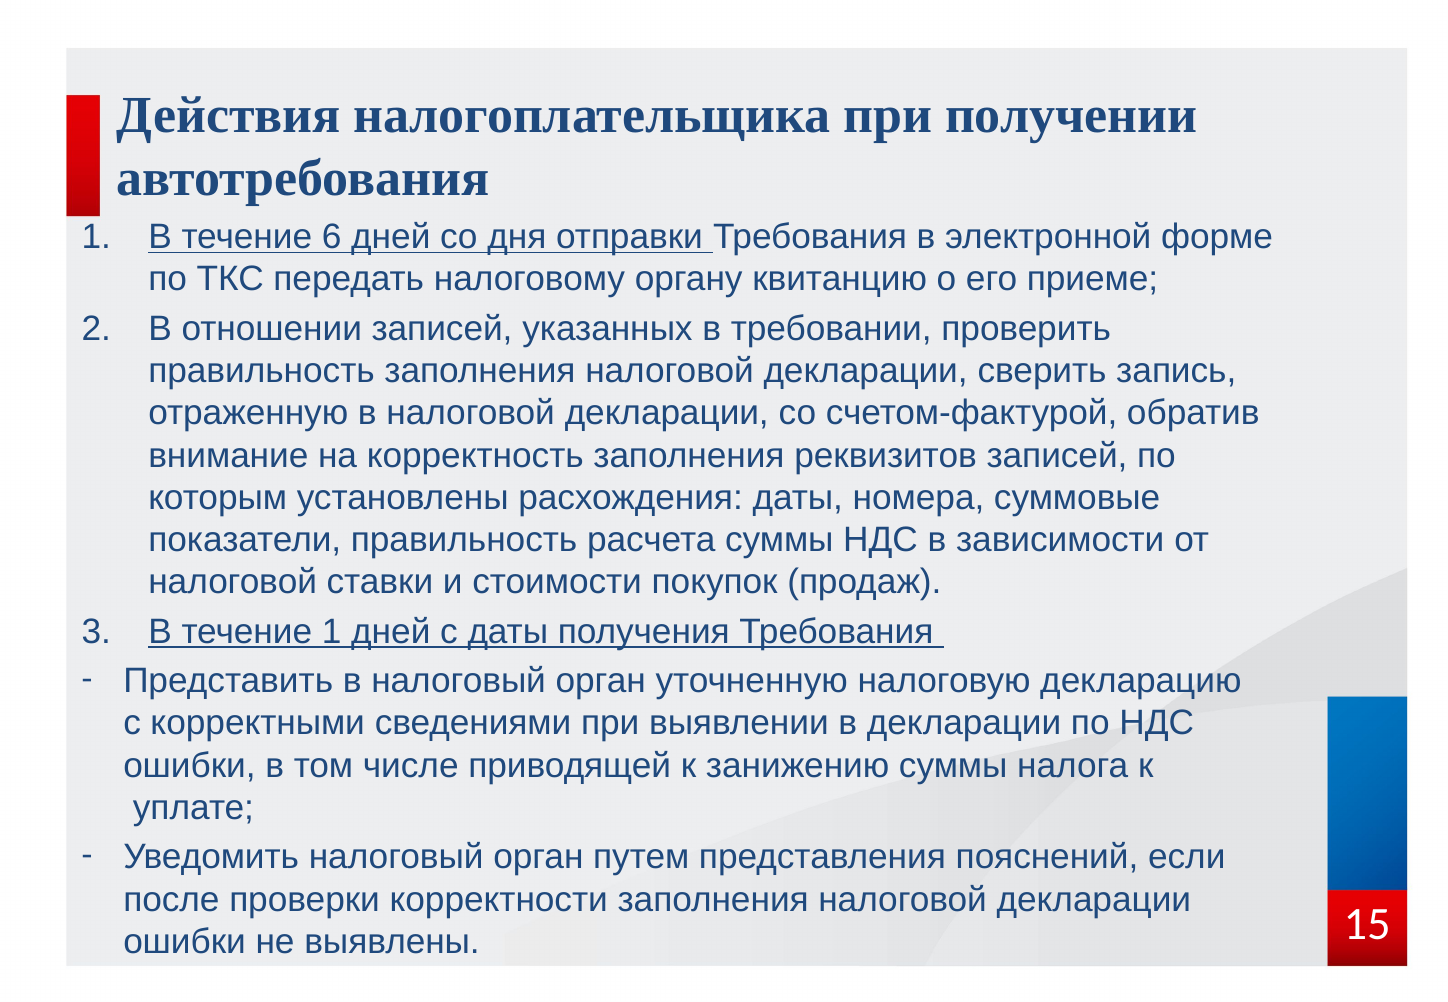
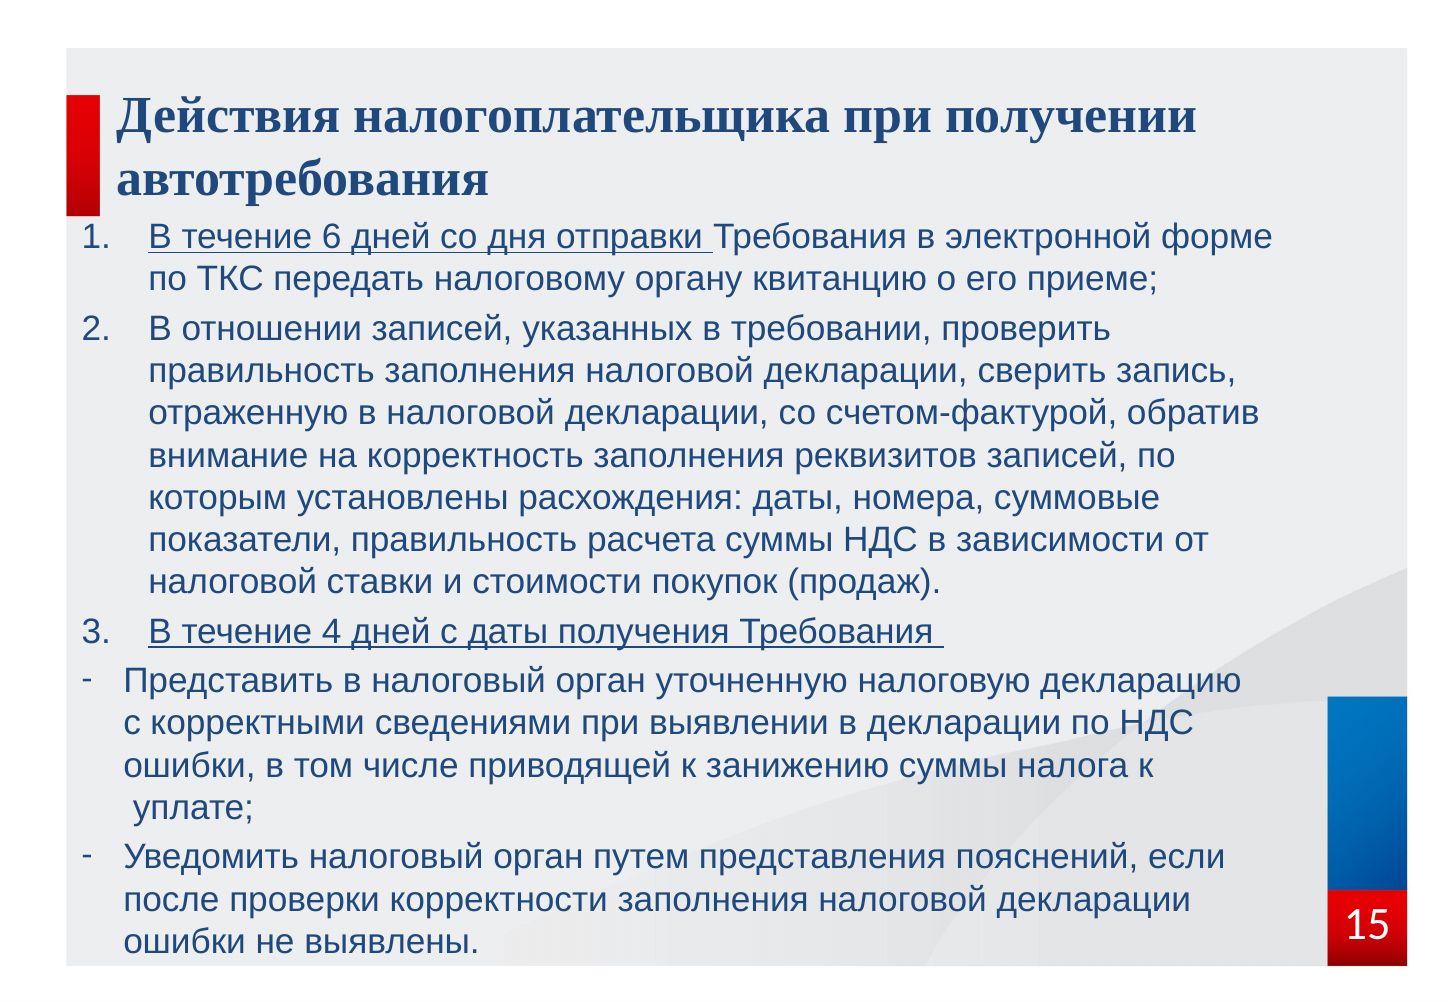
течение 1: 1 -> 4 (332, 632)
